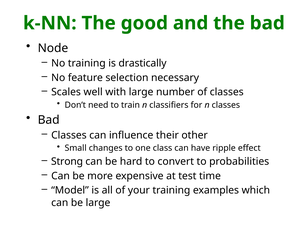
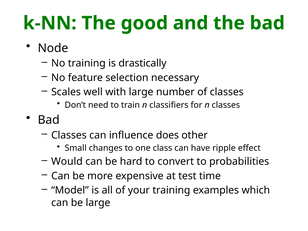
their: their -> does (167, 135)
Strong: Strong -> Would (67, 162)
